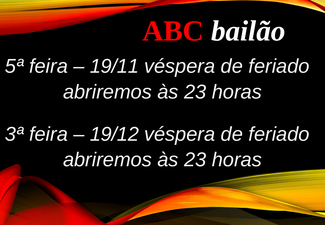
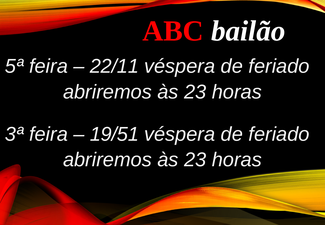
19/11: 19/11 -> 22/11 (114, 66)
19/12: 19/12 -> 19/51 (114, 134)
